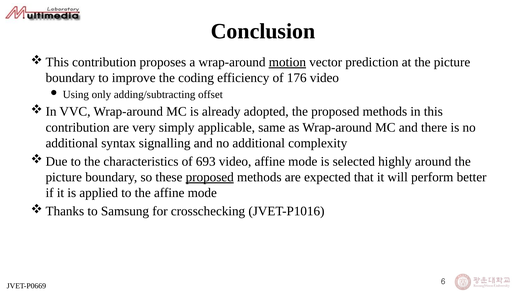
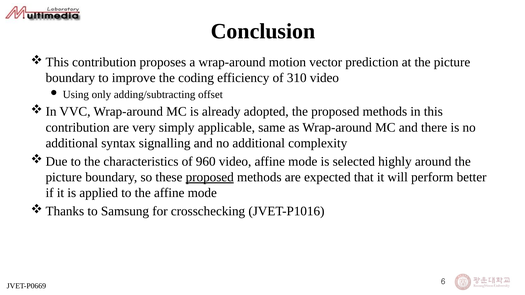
motion underline: present -> none (287, 62)
176: 176 -> 310 (297, 78)
693: 693 -> 960 (206, 162)
